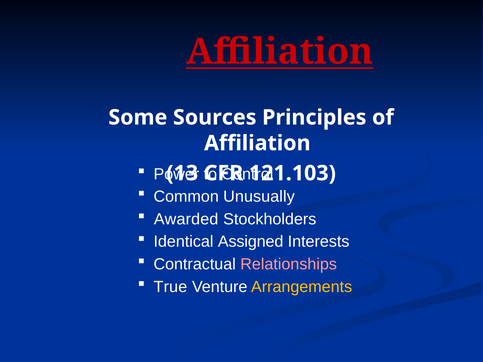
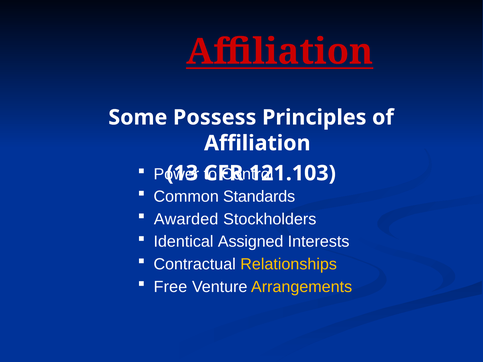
Sources: Sources -> Possess (215, 118)
Unusually: Unusually -> Standards (259, 197)
Relationships colour: pink -> yellow (289, 264)
True: True -> Free (170, 287)
